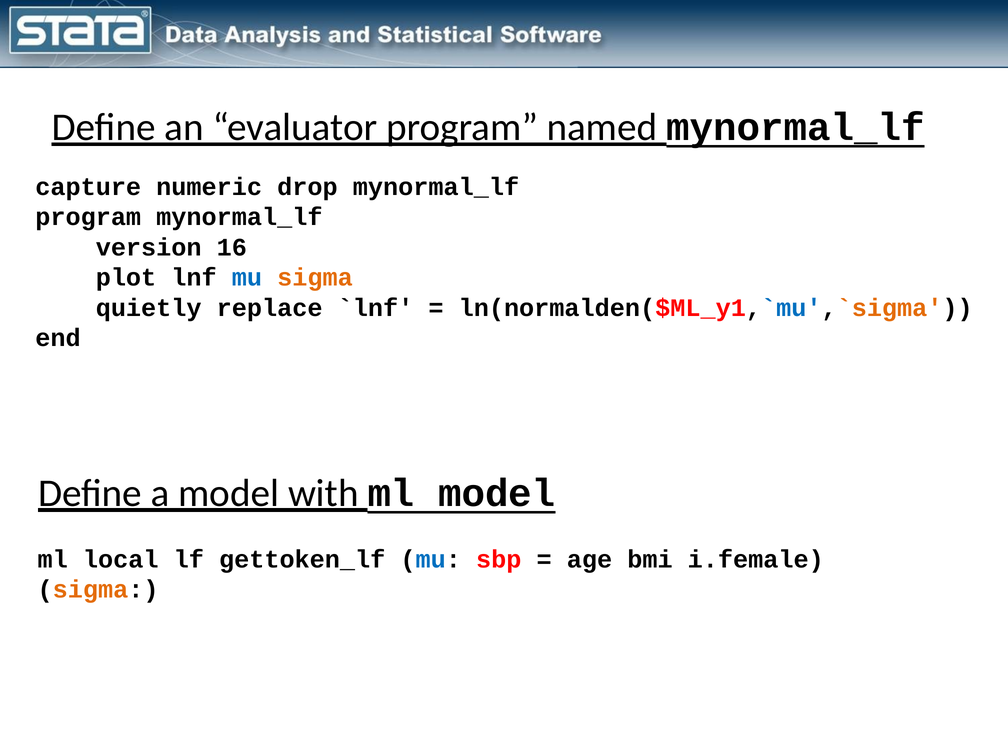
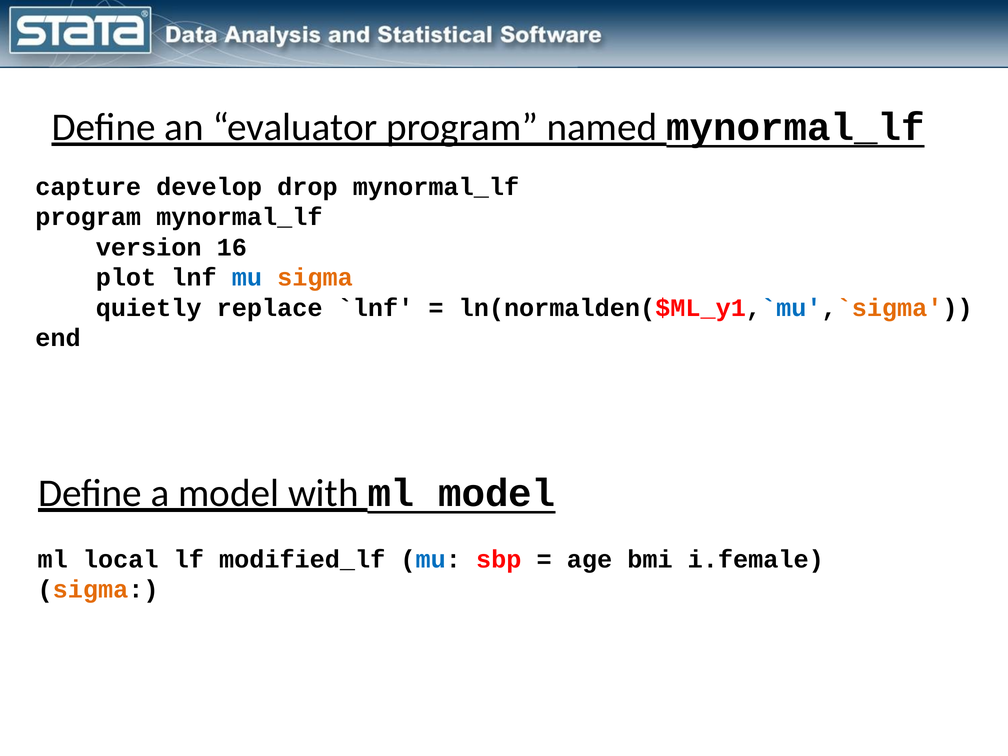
numeric: numeric -> develop (209, 187)
gettoken_lf: gettoken_lf -> modified_lf (302, 559)
